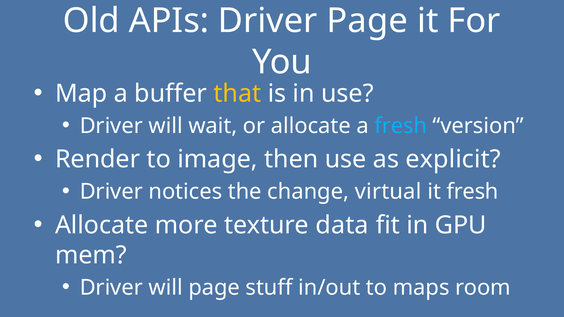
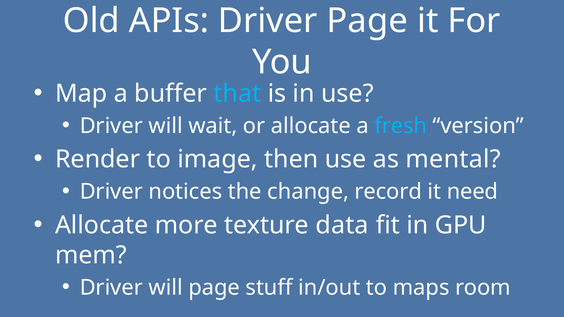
that colour: yellow -> light blue (237, 94)
explicit: explicit -> mental (453, 159)
virtual: virtual -> record (388, 192)
it fresh: fresh -> need (472, 192)
